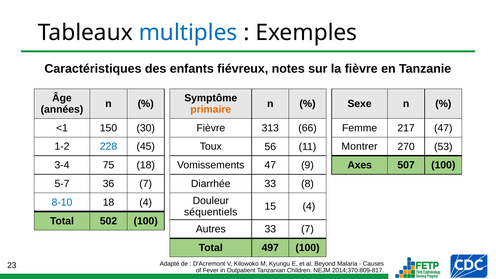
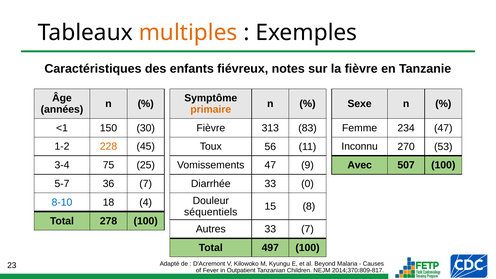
multiples colour: blue -> orange (188, 33)
66: 66 -> 83 (308, 128)
217: 217 -> 234 (406, 128)
228 colour: blue -> orange (108, 147)
Montrer: Montrer -> Inconnu (360, 147)
75 18: 18 -> 25 (146, 165)
Axes: Axes -> Avec (360, 165)
8: 8 -> 0 (307, 184)
15 4: 4 -> 8 (309, 206)
502: 502 -> 278 (108, 221)
